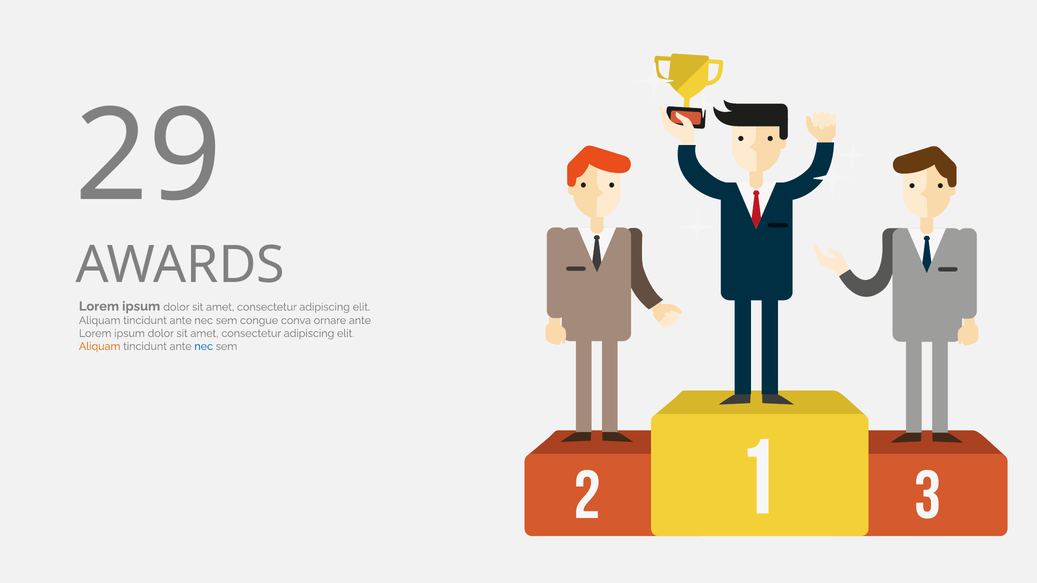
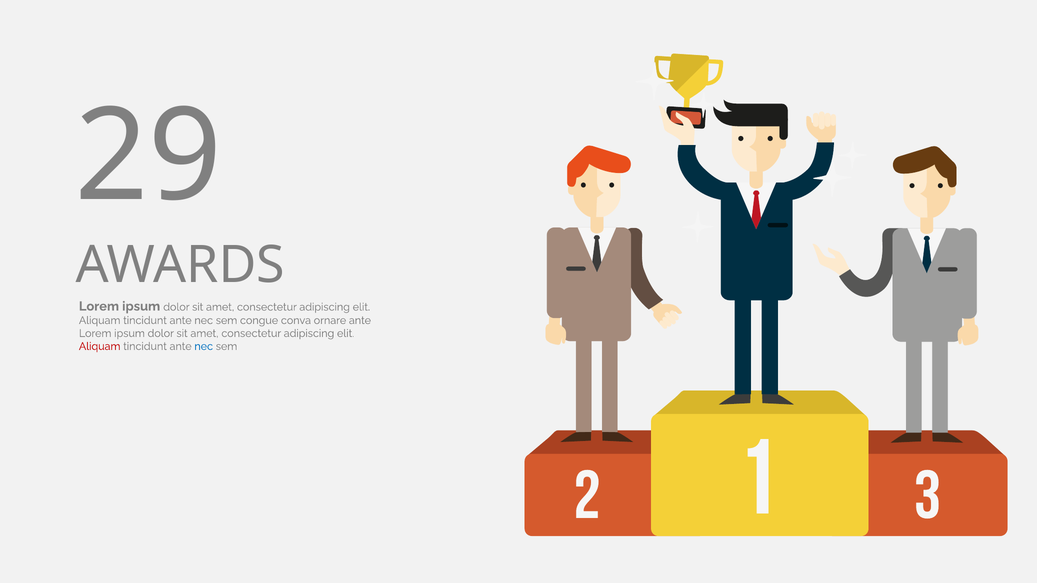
Aliquam colour: orange -> red (100, 347)
